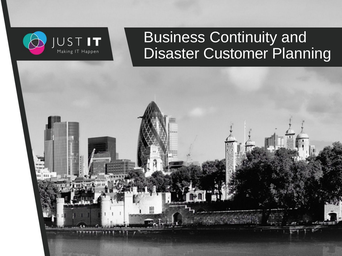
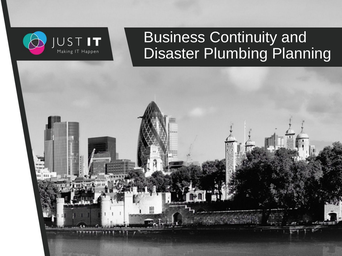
Customer: Customer -> Plumbing (236, 54)
